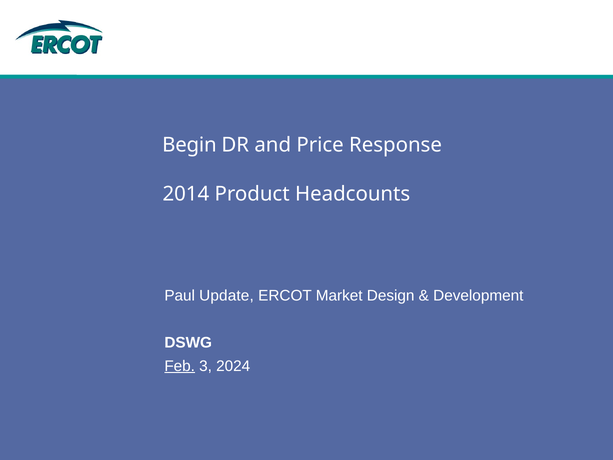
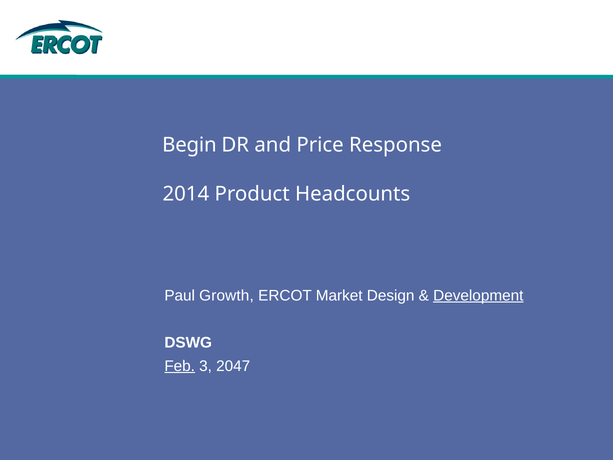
Update: Update -> Growth (227, 295)
Development underline: none -> present (478, 295)
2024: 2024 -> 2047 (233, 366)
